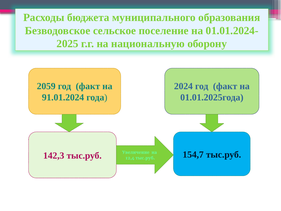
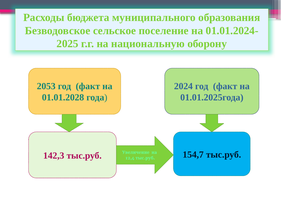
2059: 2059 -> 2053 (46, 86)
91.01.2024: 91.01.2024 -> 01.01.2028 (63, 97)
